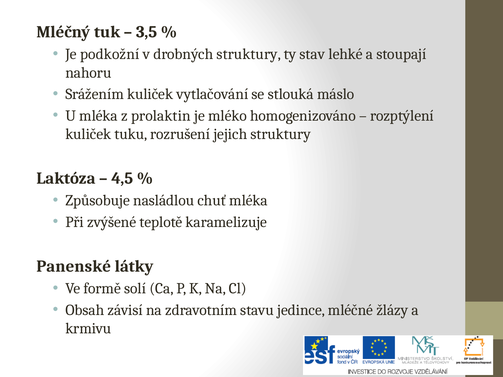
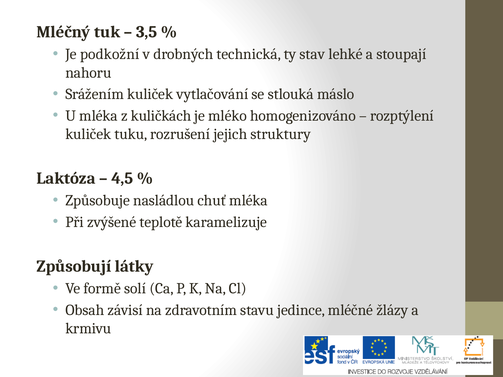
drobných struktury: struktury -> technická (249, 54)
prolaktin: prolaktin -> kuličkách (161, 116)
Panenské: Panenské -> Způsobují (74, 266)
